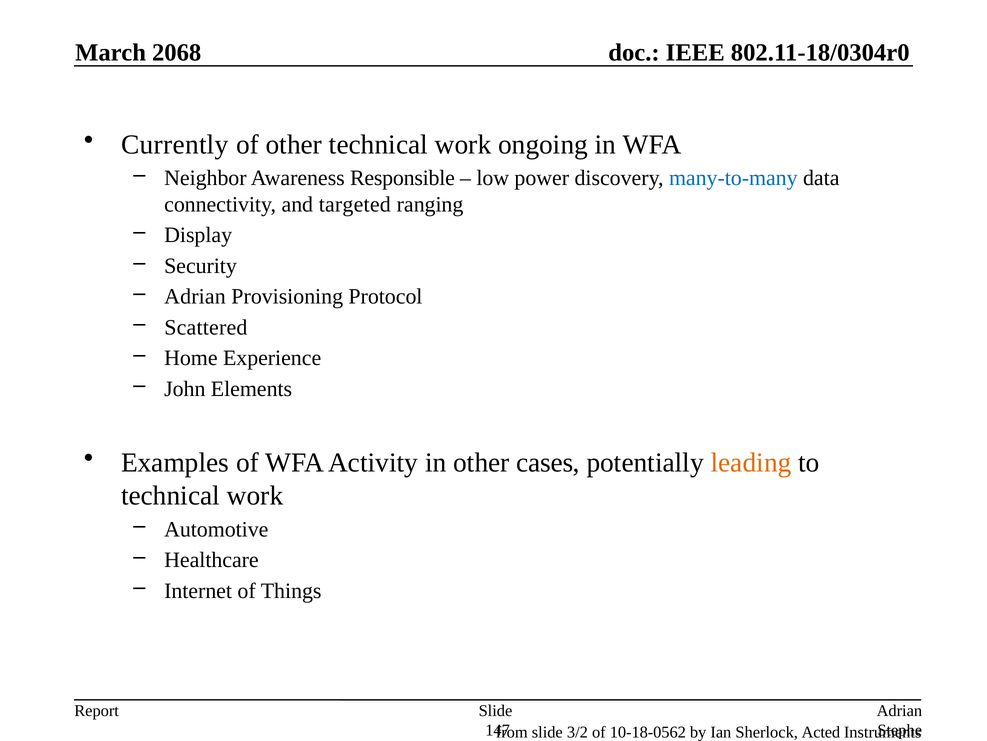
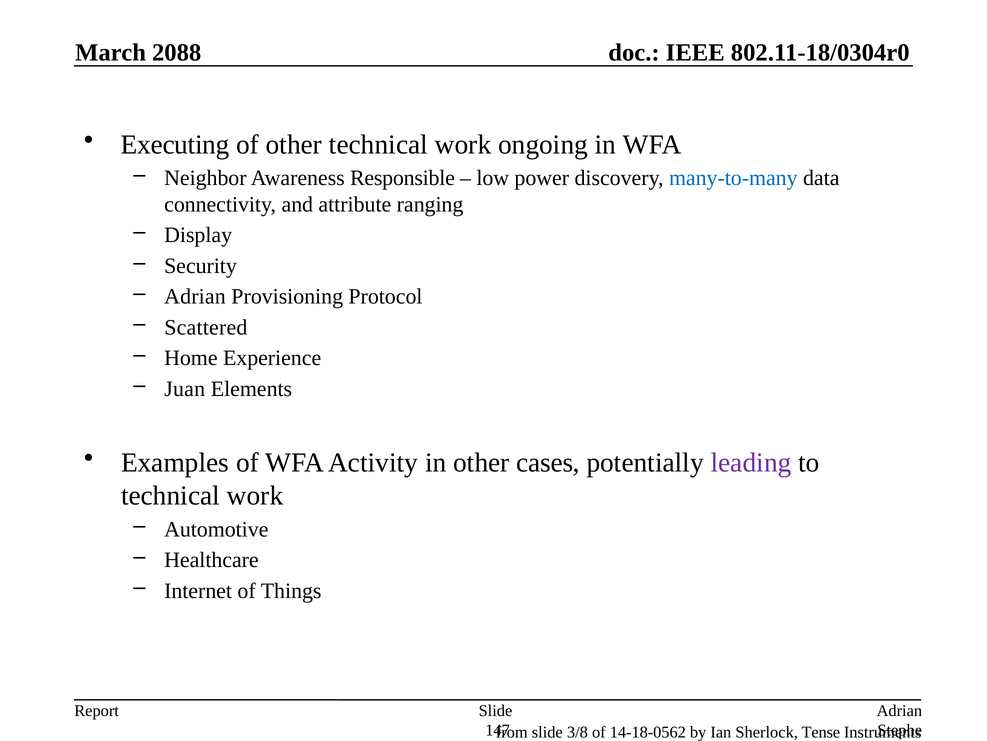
2068: 2068 -> 2088 (177, 53)
Currently: Currently -> Executing (175, 144)
targeted: targeted -> attribute (355, 204)
John: John -> Juan (185, 388)
leading colour: orange -> purple (751, 462)
3/2: 3/2 -> 3/8 (577, 732)
10-18-0562: 10-18-0562 -> 14-18-0562 (648, 732)
Acted: Acted -> Tense (821, 732)
